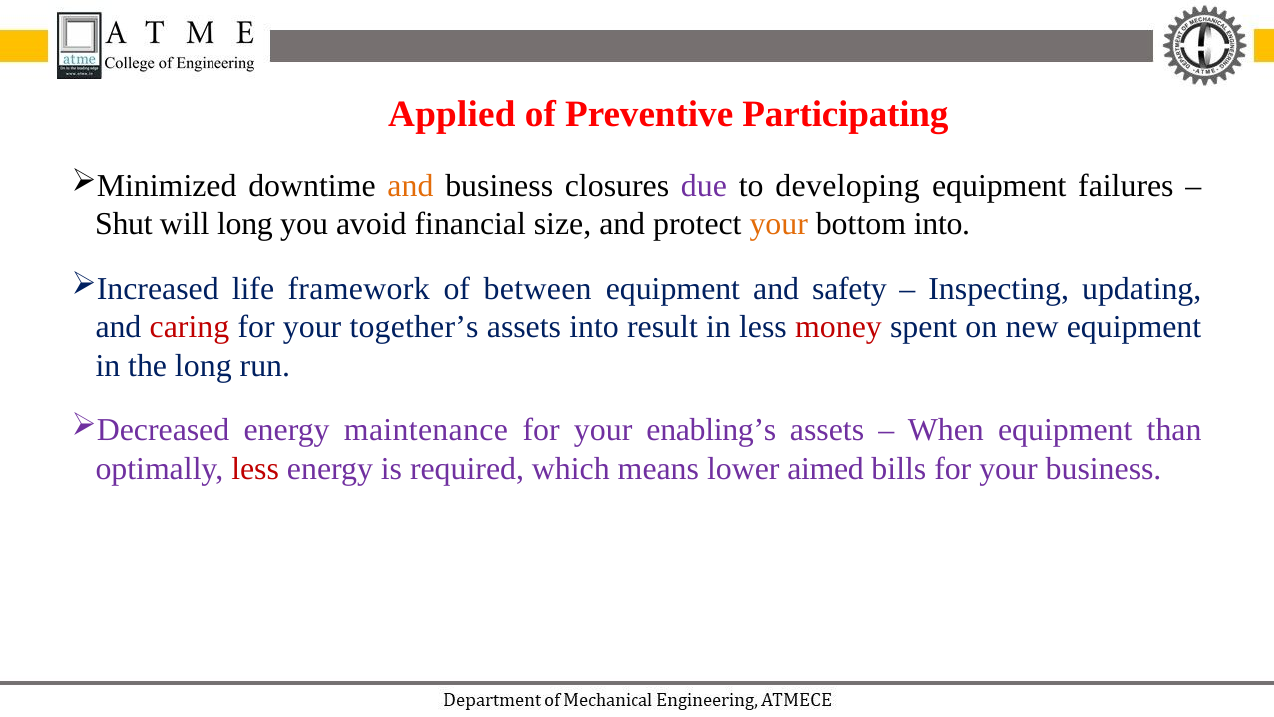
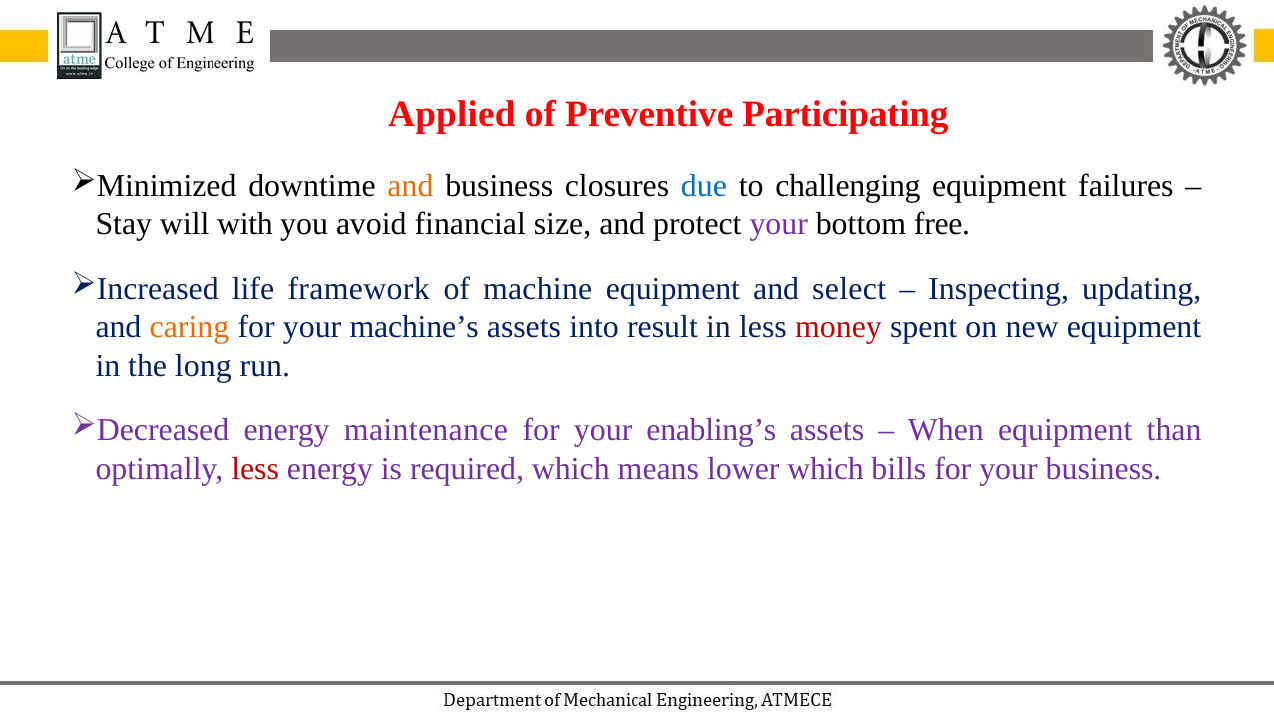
due colour: purple -> blue (704, 186)
developing: developing -> challenging (848, 186)
Shut: Shut -> Stay (124, 224)
will long: long -> with (245, 224)
your colour: orange -> purple (779, 224)
bottom into: into -> free (942, 224)
between: between -> machine (538, 289)
safety: safety -> select (849, 289)
caring colour: red -> orange (189, 327)
together’s: together’s -> machine’s (414, 327)
lower aimed: aimed -> which (826, 468)
